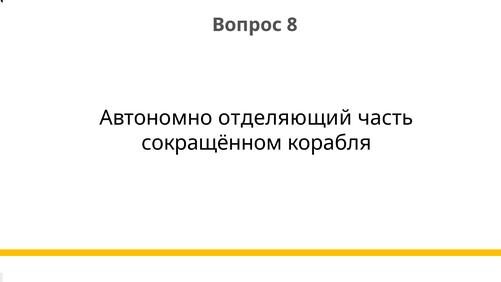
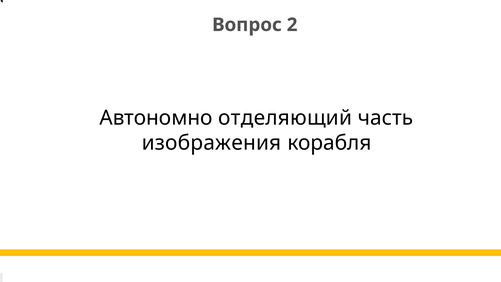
8: 8 -> 2 (292, 25)
сокращённом: сокращённом -> изображения (212, 143)
